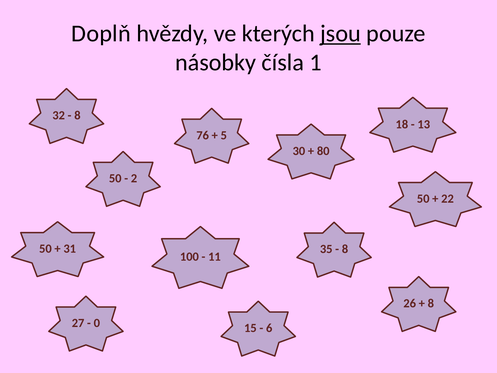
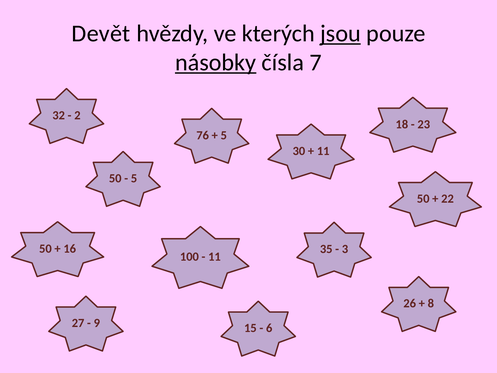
Doplň: Doplň -> Devět (101, 34)
násobky underline: none -> present (216, 63)
1: 1 -> 7 (316, 63)
8: 8 -> 2 (77, 115)
13: 13 -> 23 (424, 124)
80: 80 -> 11 (323, 151)
2: 2 -> 5 (134, 178)
31: 31 -> 16 (70, 248)
8: 8 -> 3 (345, 249)
0: 0 -> 9 (97, 323)
